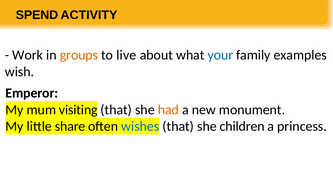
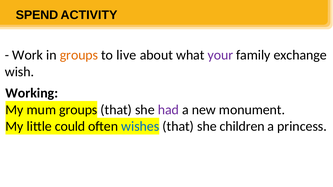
your colour: blue -> purple (220, 55)
examples: examples -> exchange (300, 55)
Emperor: Emperor -> Working (32, 93)
mum visiting: visiting -> groups (78, 110)
had colour: orange -> purple (168, 110)
share: share -> could (70, 127)
